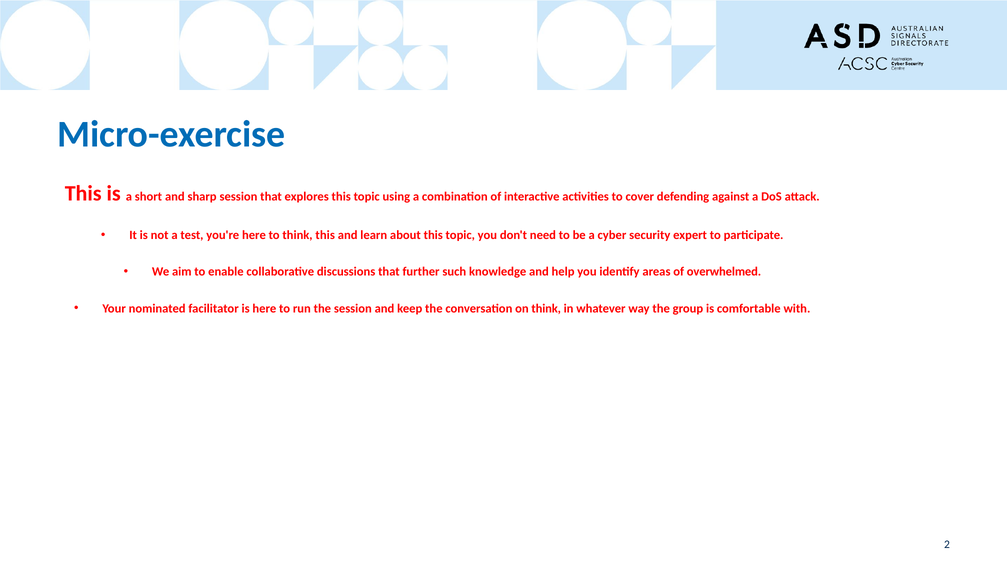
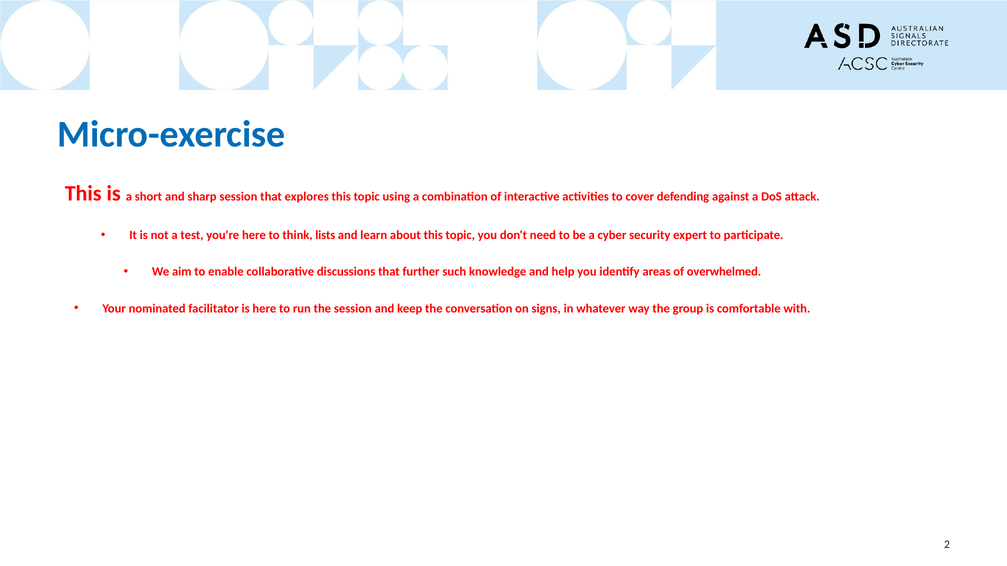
think this: this -> lists (325, 235)
on think: think -> signs (546, 309)
